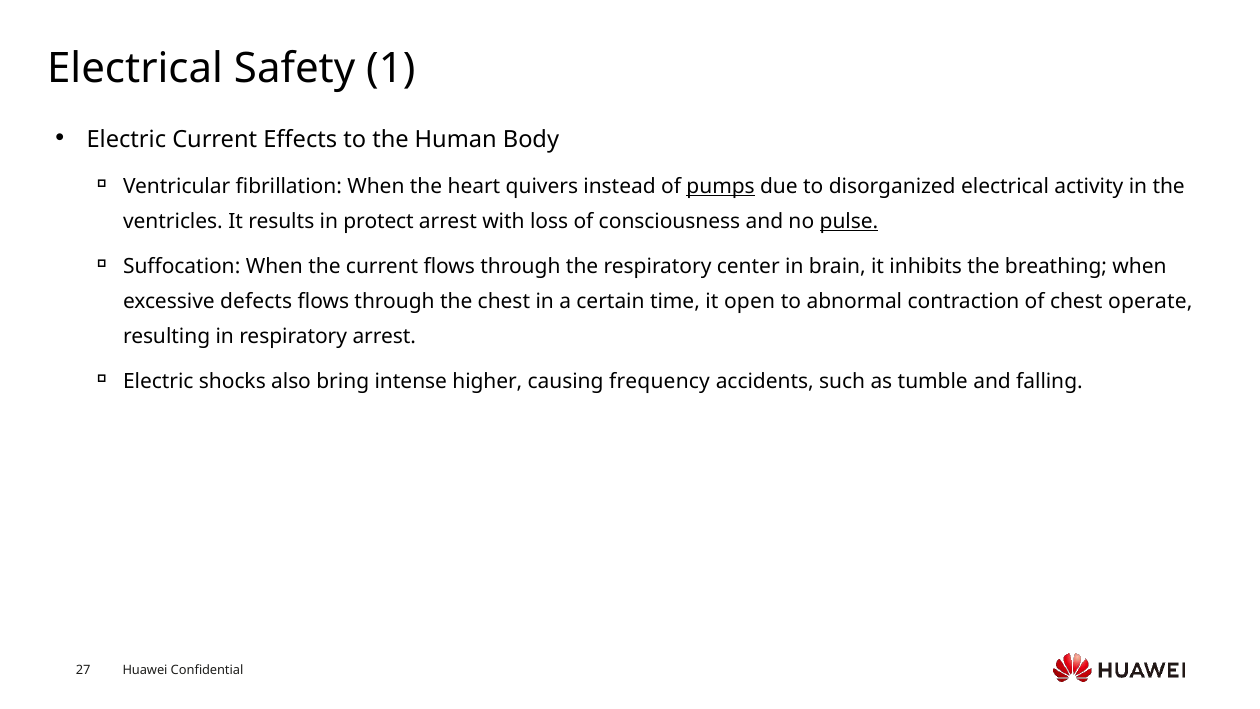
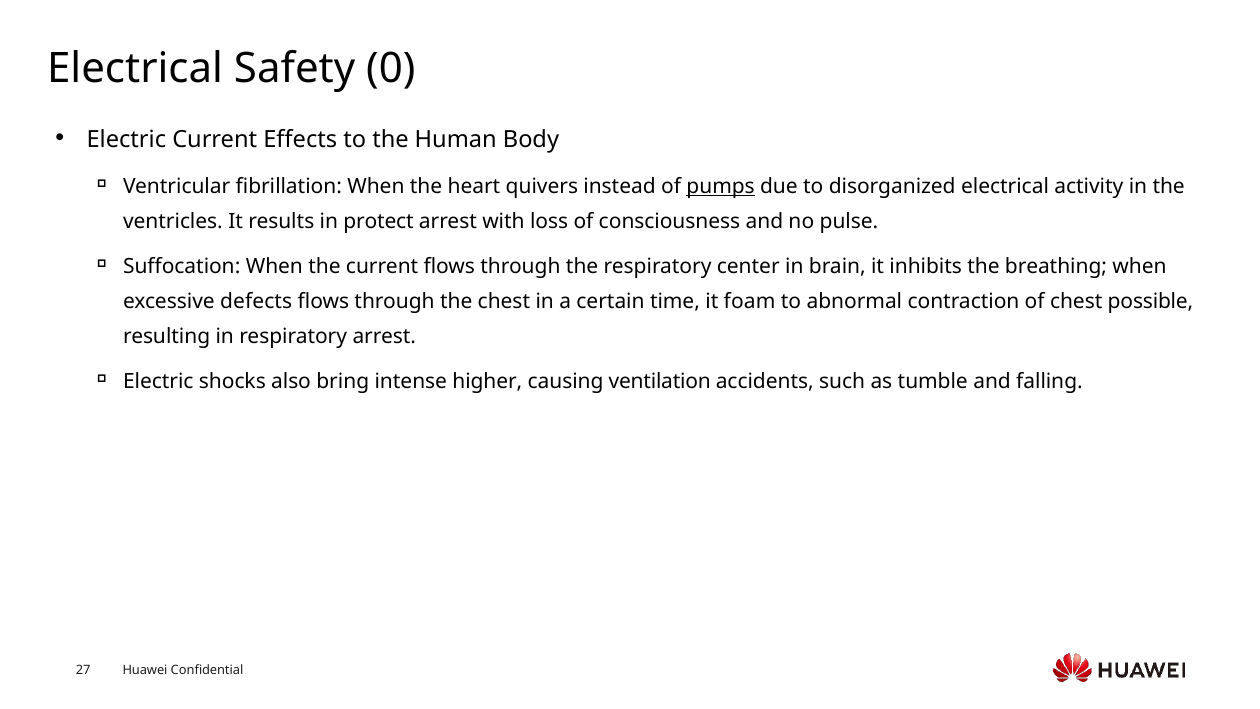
1: 1 -> 0 (391, 69)
pulse underline: present -> none (849, 221)
open: open -> foam (750, 301)
operate: operate -> possible (1151, 301)
frequency: frequency -> ventilation (660, 381)
